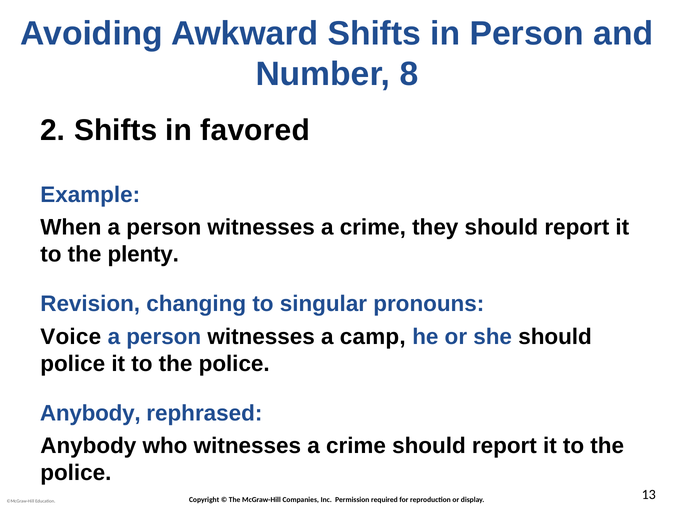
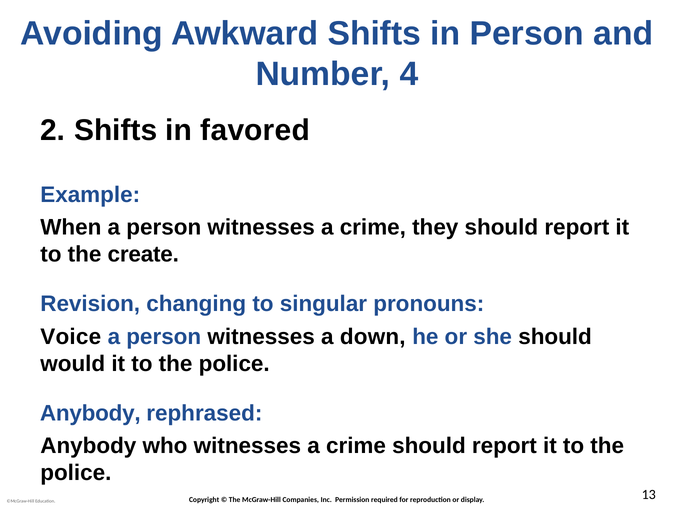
8: 8 -> 4 (409, 74)
plenty: plenty -> create (143, 254)
camp: camp -> down (373, 336)
police: police -> would (73, 363)
